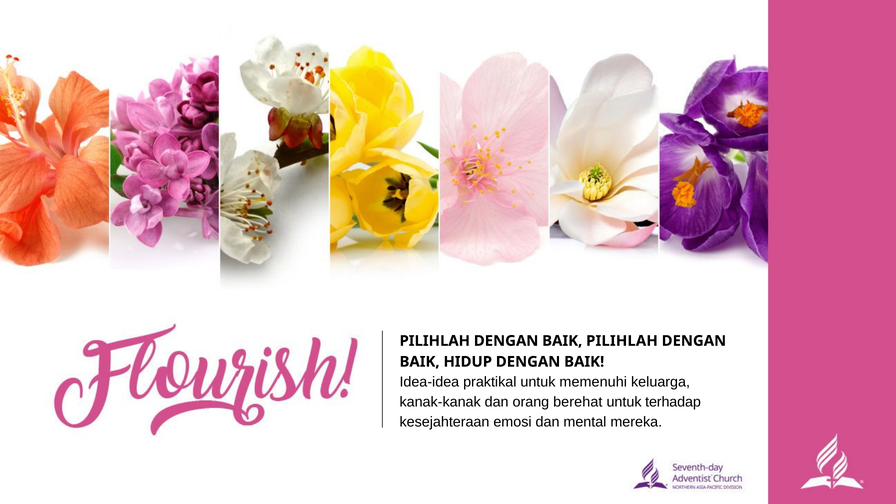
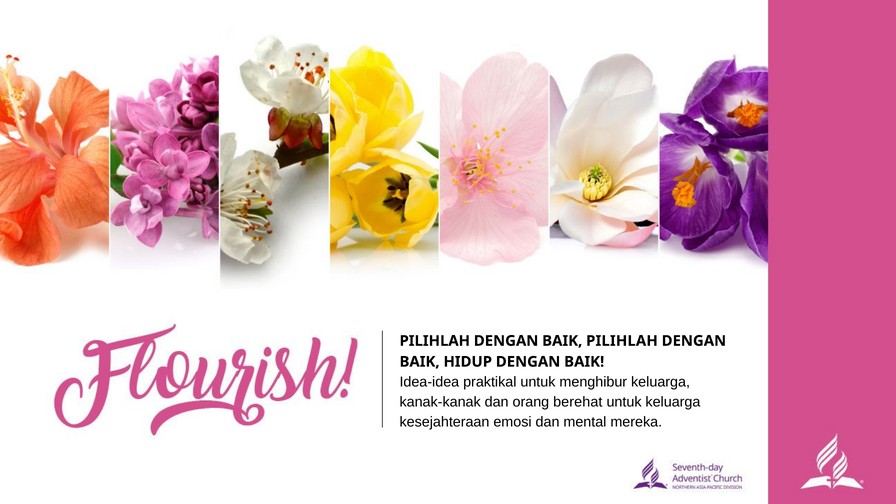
memenuhi: memenuhi -> menghibur (593, 382)
untuk terhadap: terhadap -> keluarga (673, 402)
